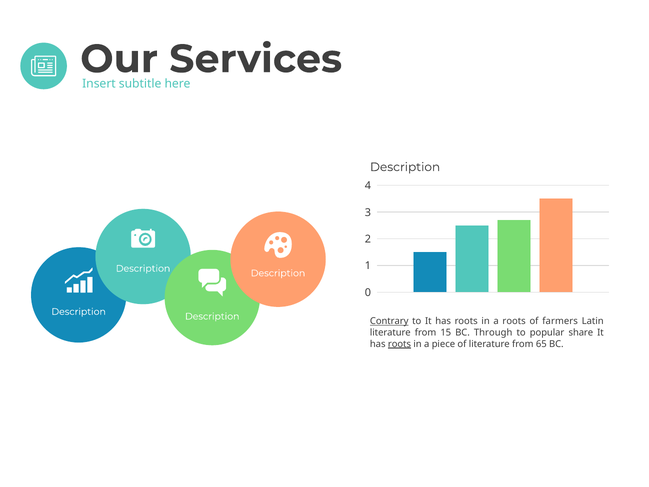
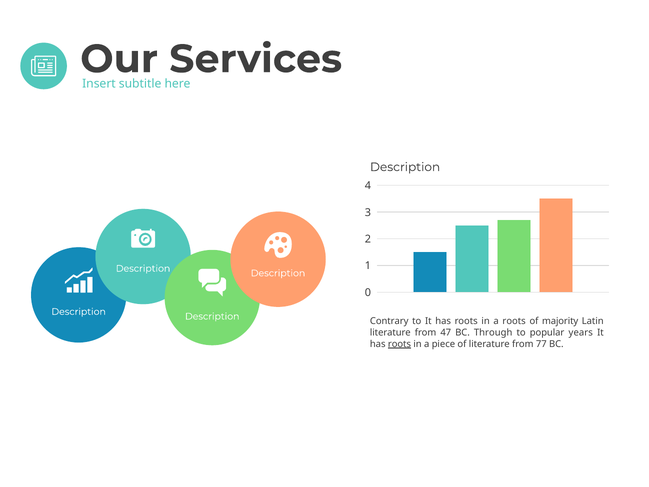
Contrary underline: present -> none (389, 321)
farmers: farmers -> majority (560, 321)
15: 15 -> 47 (446, 332)
share: share -> years (581, 332)
65: 65 -> 77 (541, 344)
